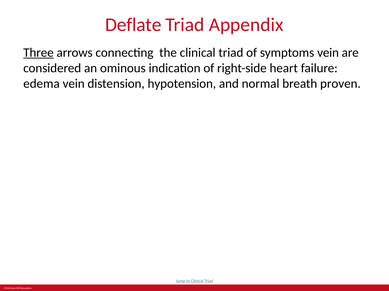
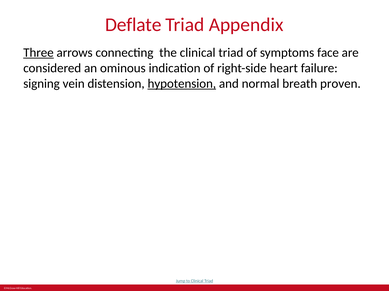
symptoms vein: vein -> face (328, 53)
edema: edema -> signing (42, 84)
hypotension underline: none -> present (182, 84)
